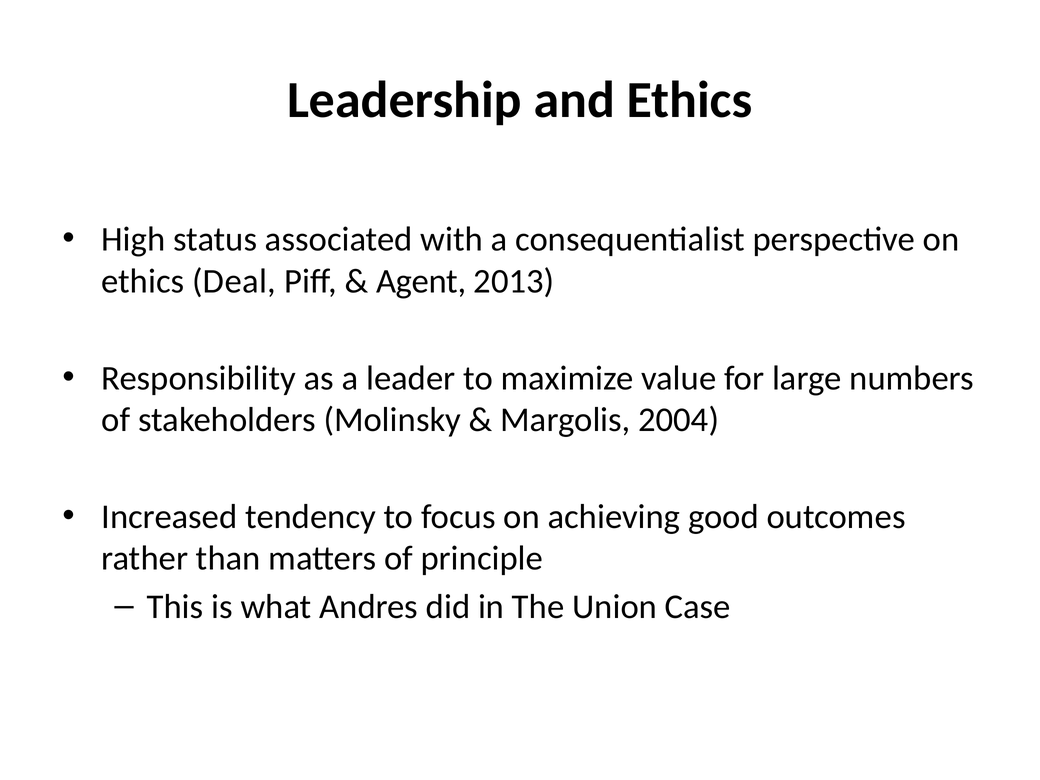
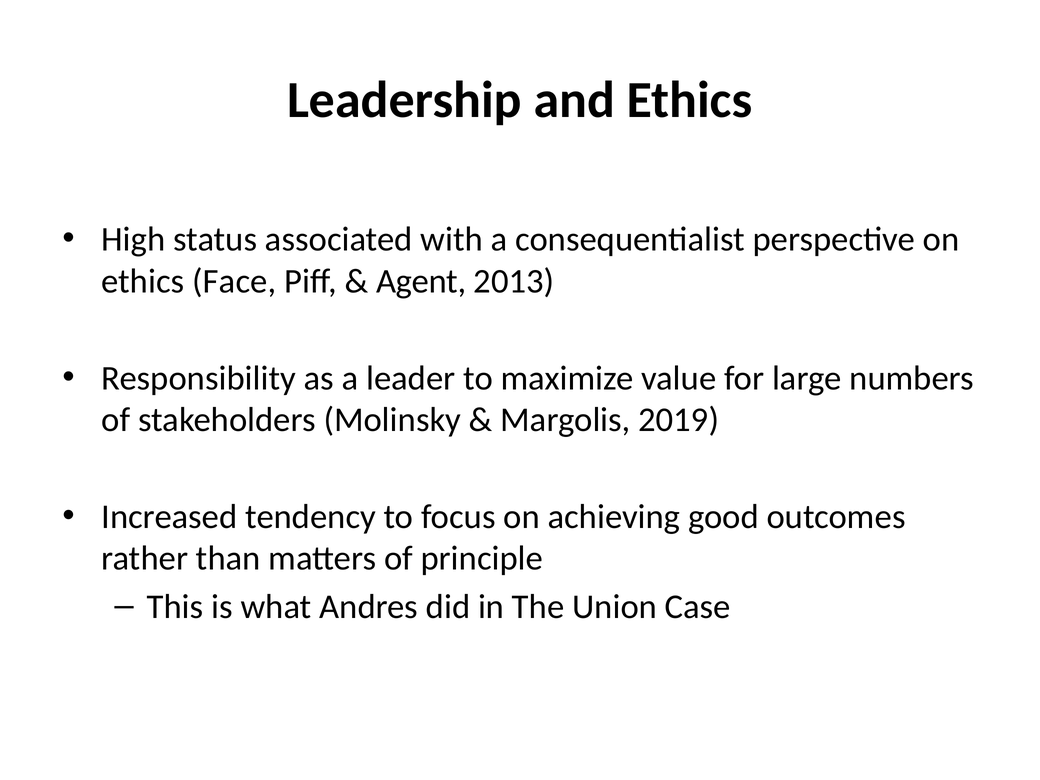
Deal: Deal -> Face (234, 281)
2004: 2004 -> 2019 (679, 420)
